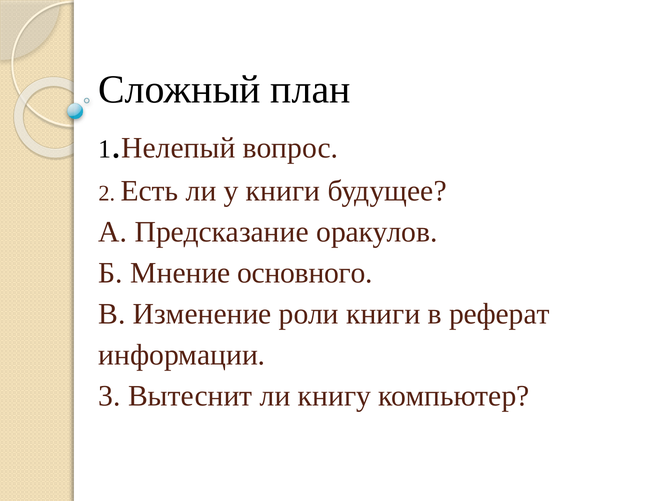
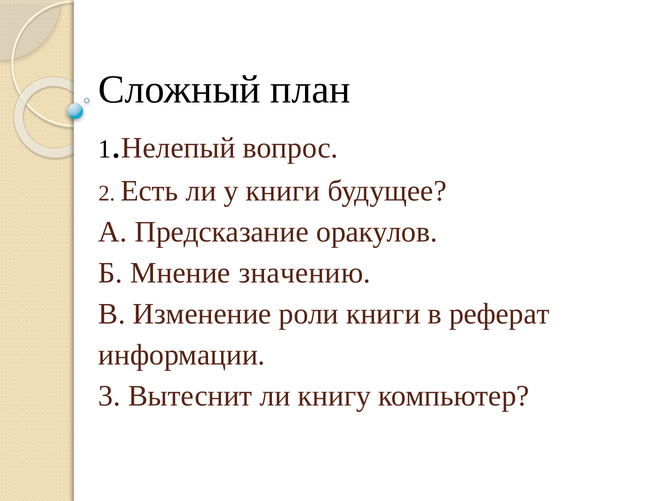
основного: основного -> значению (305, 272)
